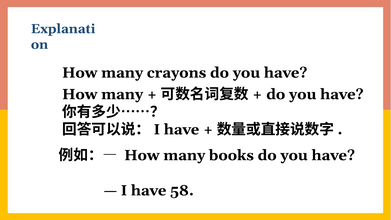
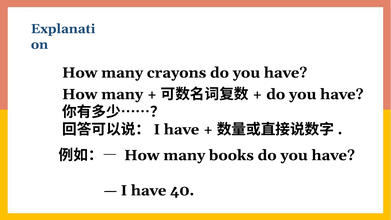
58: 58 -> 40 (182, 190)
